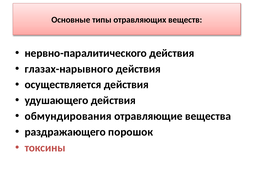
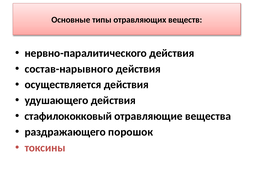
глазах-нарывного: глазах-нарывного -> состав-нарывного (69, 69)
обмундирования: обмундирования -> стафилококковый (68, 116)
